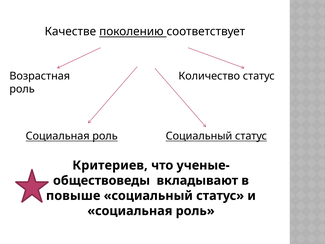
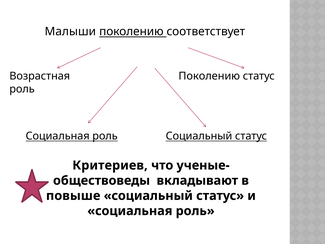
Качестве: Качестве -> Малыши (70, 32)
Количество: Количество -> Поколению (209, 76)
